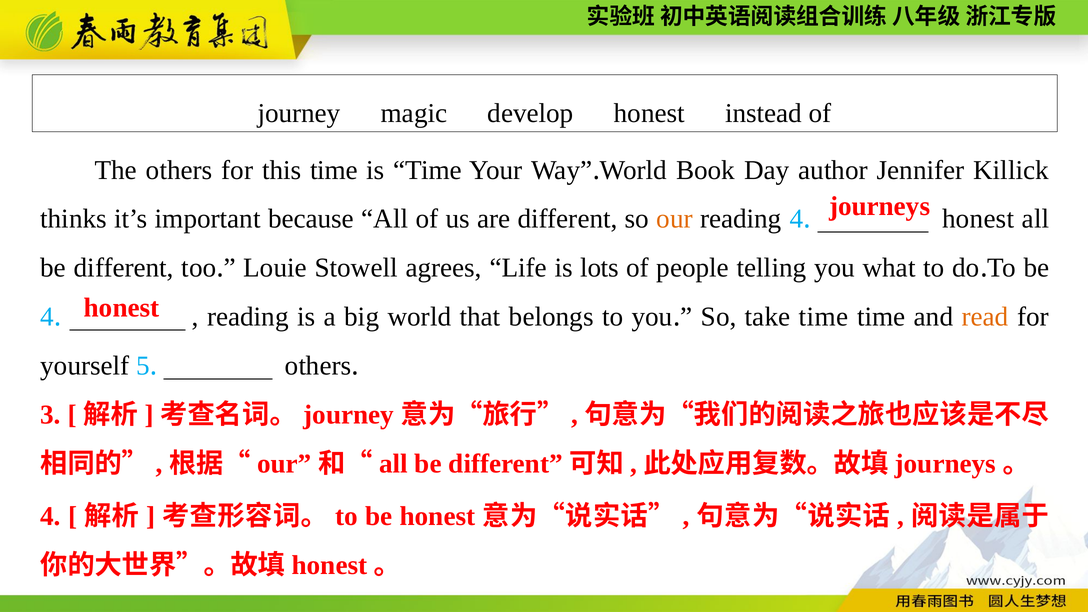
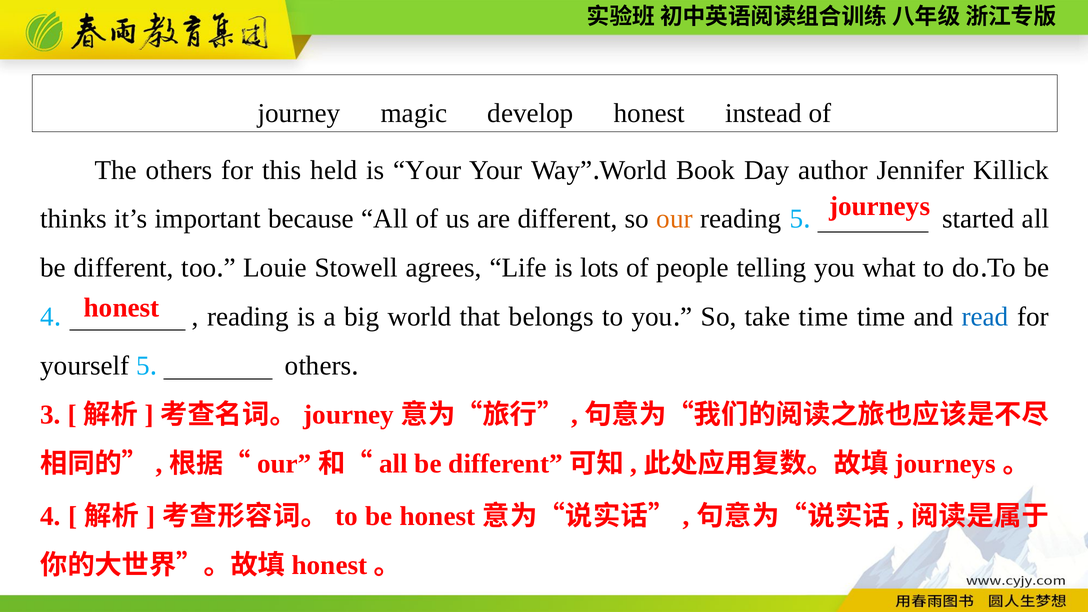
this time: time -> held (334, 170)
is Time: Time -> Your (427, 170)
reading 4: 4 -> 5 (797, 219)
honest: honest -> started (978, 219)
read colour: orange -> blue (985, 317)
